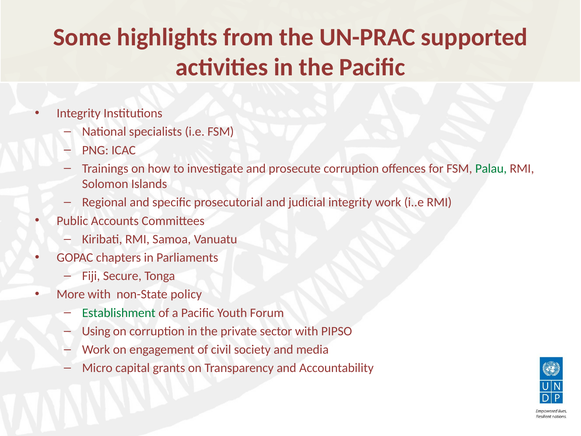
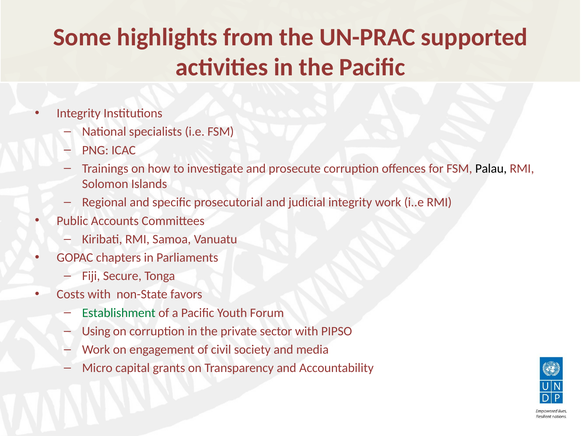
Palau colour: green -> black (491, 168)
More: More -> Costs (71, 294)
policy: policy -> favors (186, 294)
